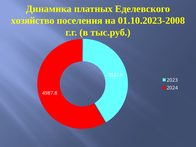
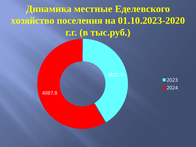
платных: платных -> местные (93, 9)
01.10.2023-2008: 01.10.2023-2008 -> 01.10.2023-2020 (151, 21)
